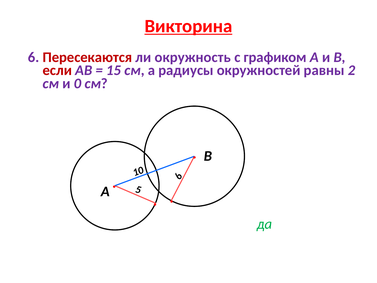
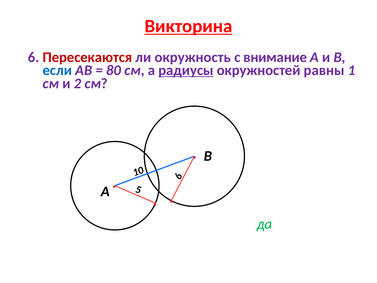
графиком: графиком -> внимание (275, 57)
если colour: red -> blue (57, 70)
15: 15 -> 80 (114, 70)
радиусы underline: none -> present (186, 70)
равны 2: 2 -> 1 (352, 70)
и 0: 0 -> 2 (78, 83)
